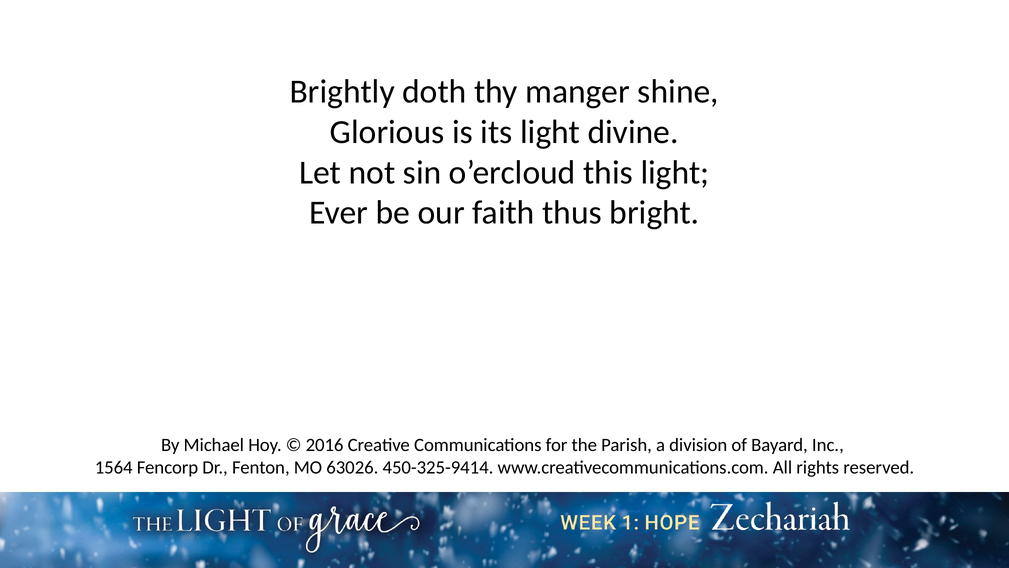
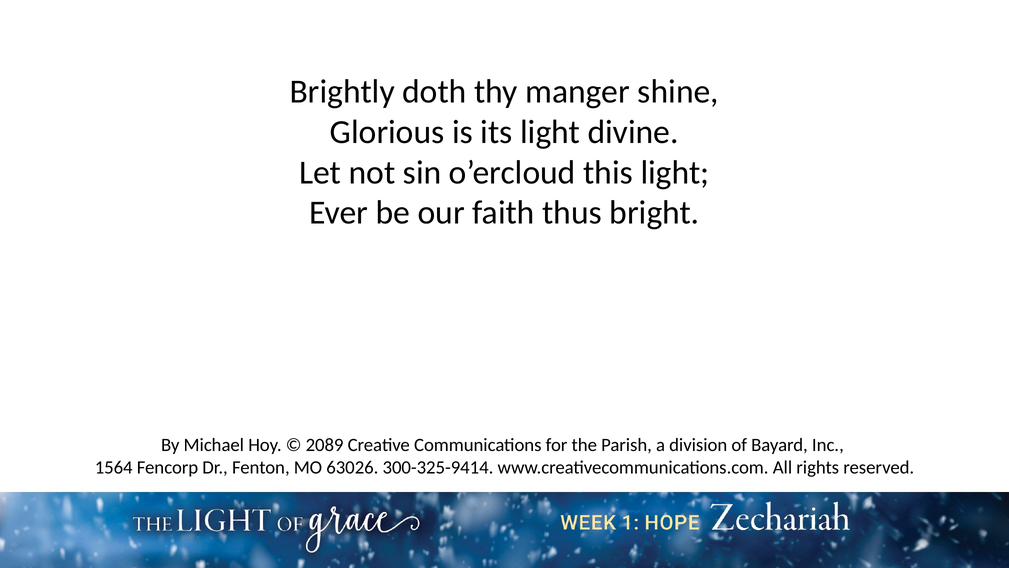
2016: 2016 -> 2089 (325, 445)
450-325-9414: 450-325-9414 -> 300-325-9414 (438, 467)
